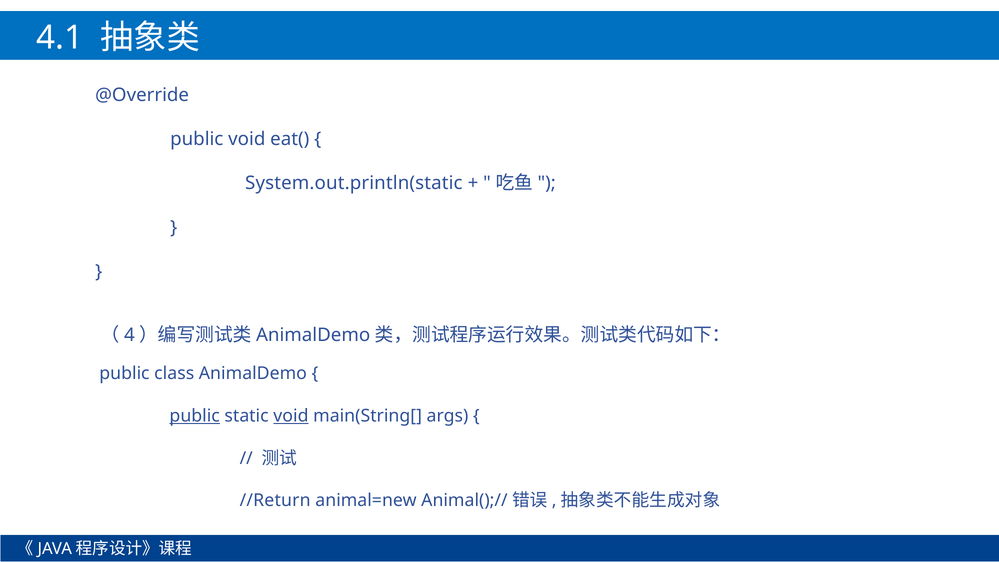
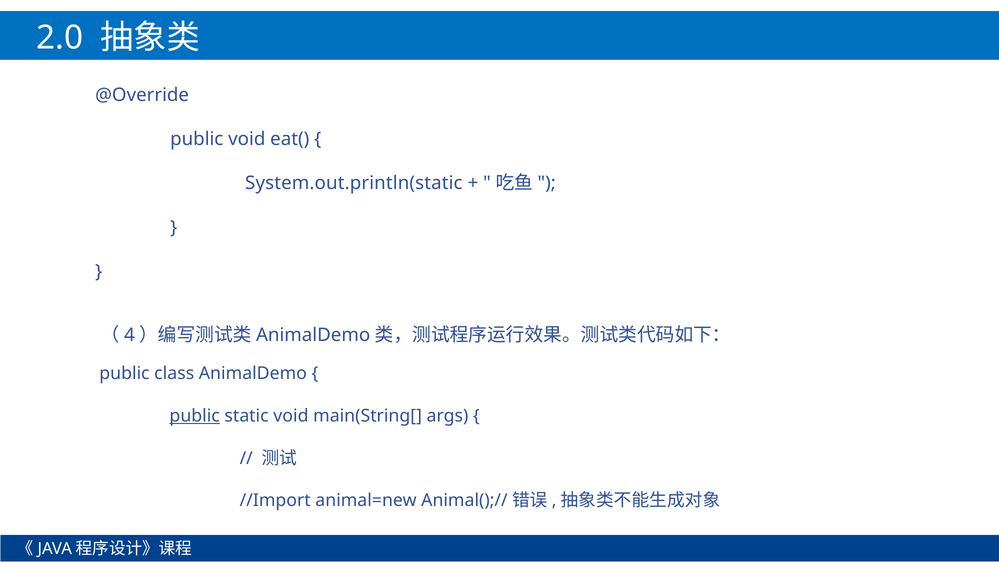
4.1: 4.1 -> 2.0 (60, 38)
void underline: present -> none (291, 416)
//Return: //Return -> //Import (275, 500)
